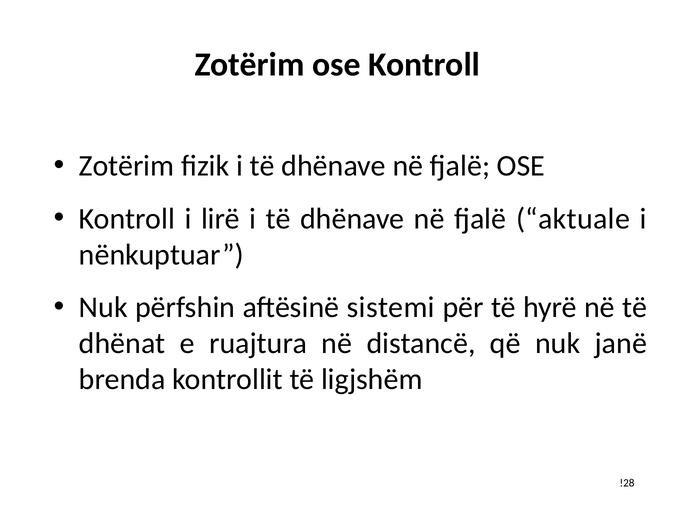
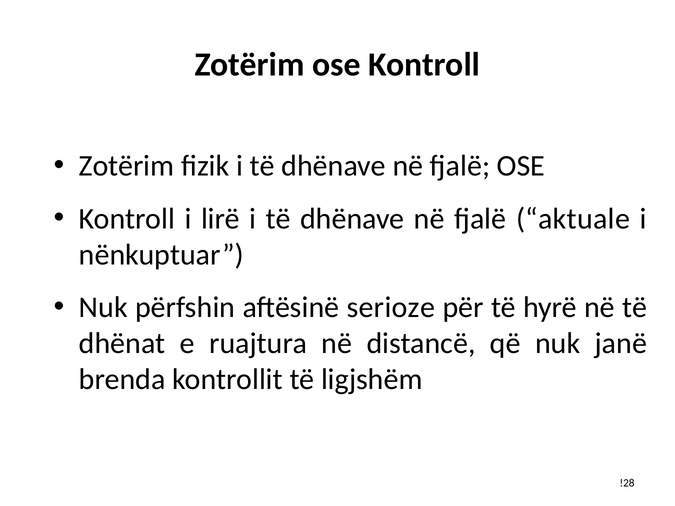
sistemi: sistemi -> serioze (391, 308)
